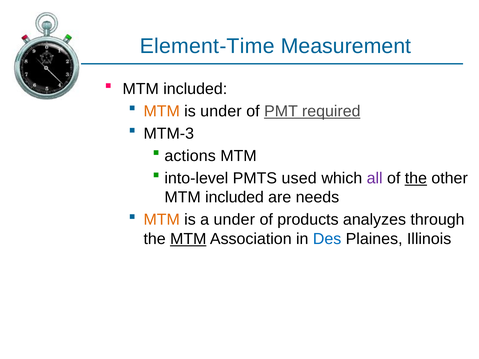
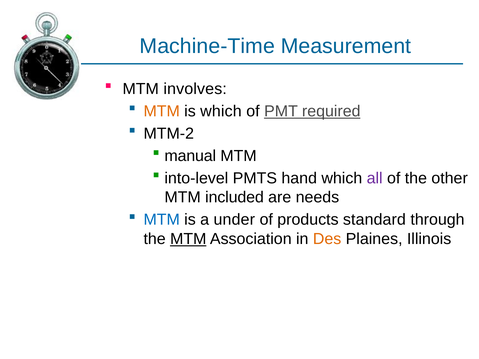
Element-Time: Element-Time -> Machine-Time (207, 46)
included: included -> involves (195, 89)
is under: under -> which (221, 111)
MTM-3: MTM-3 -> MTM-2 (169, 134)
actions: actions -> manual (190, 156)
used: used -> hand (299, 178)
the underline: present -> none (416, 178)
MTM colour: orange -> blue (162, 220)
analyzes: analyzes -> standard (374, 220)
Des colour: blue -> orange (327, 239)
